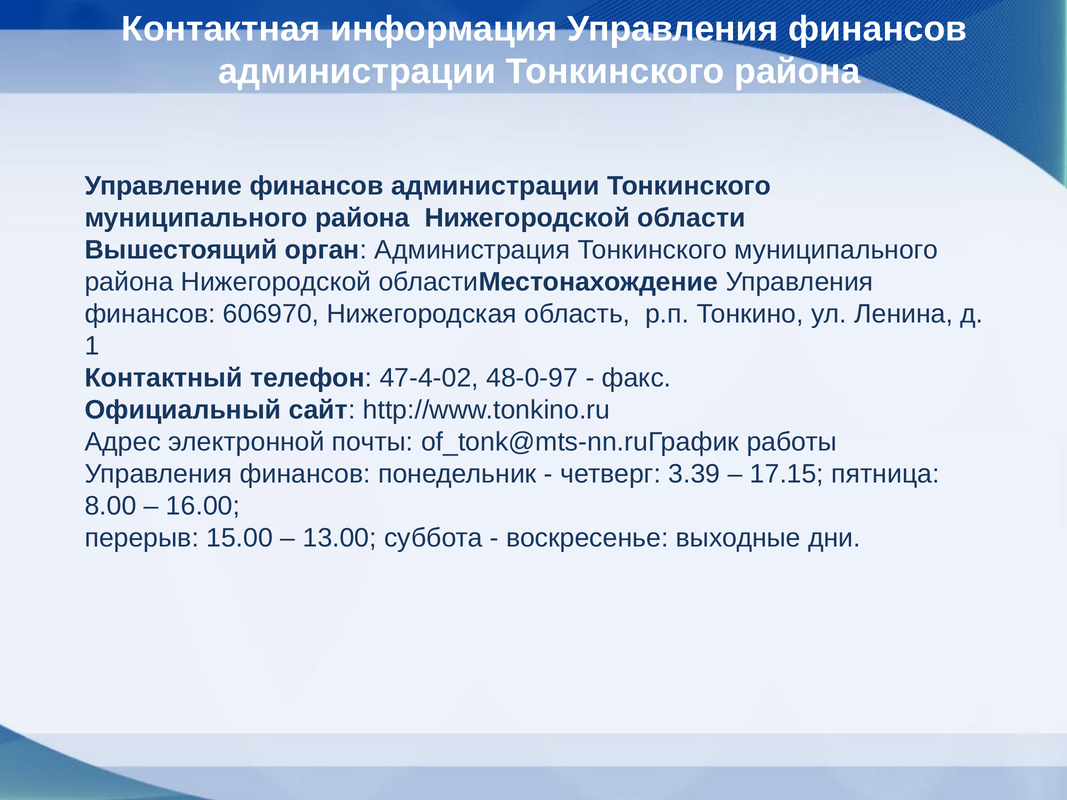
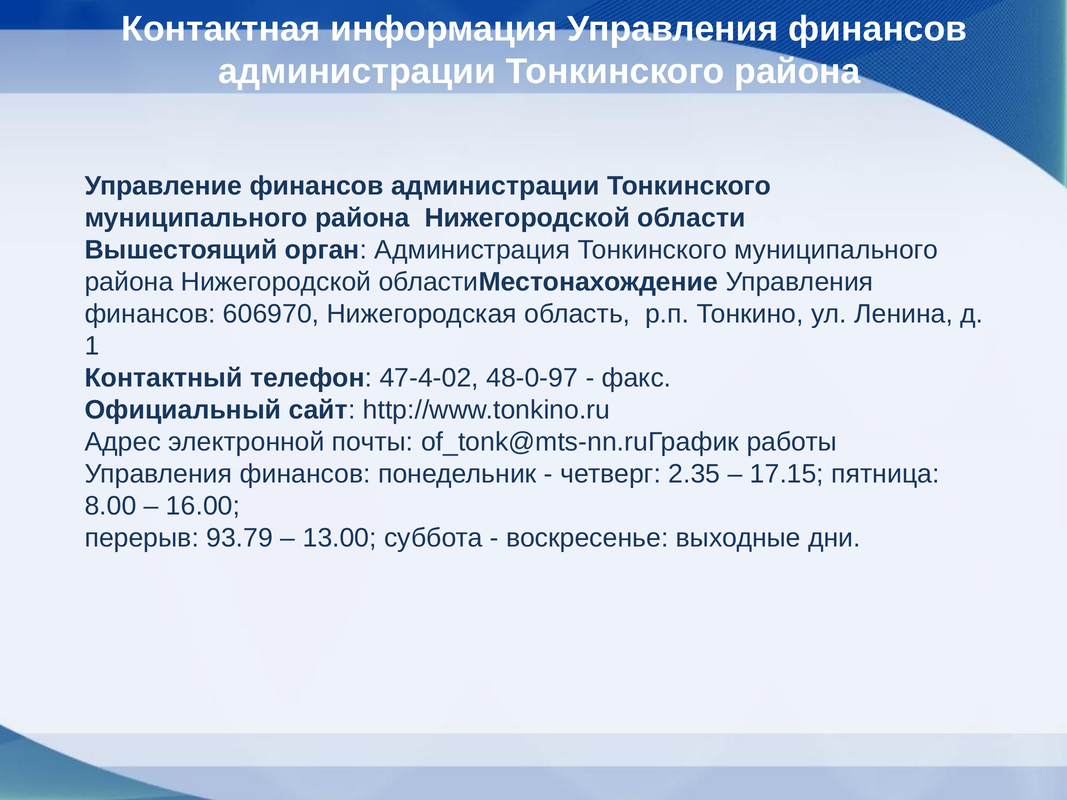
3.39: 3.39 -> 2.35 (694, 474)
15.00: 15.00 -> 93.79 (240, 538)
